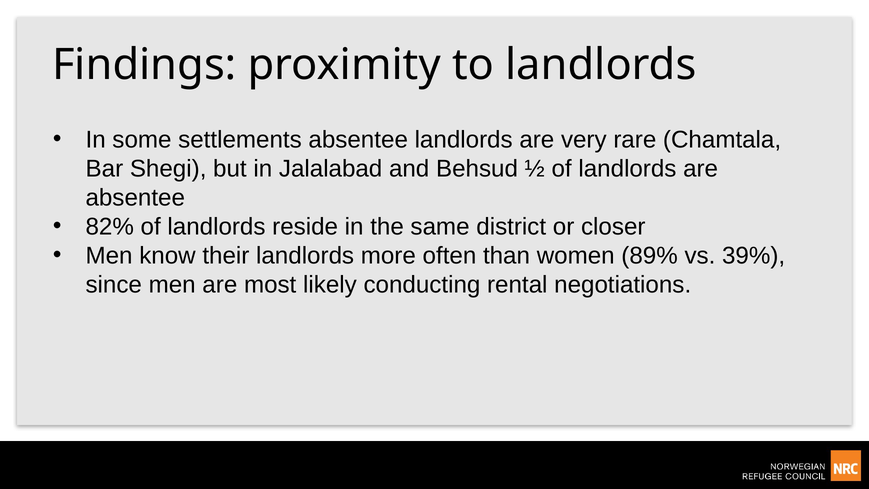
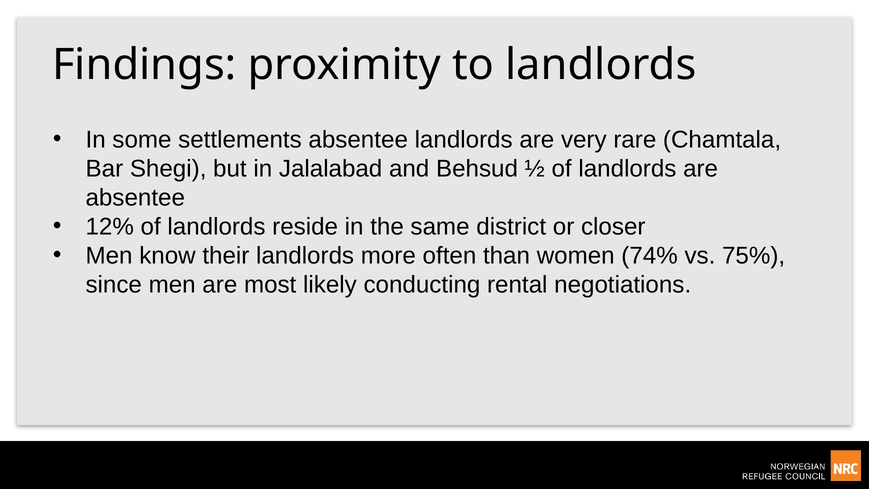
82%: 82% -> 12% (110, 227)
89%: 89% -> 74% (650, 256)
39%: 39% -> 75% (754, 256)
